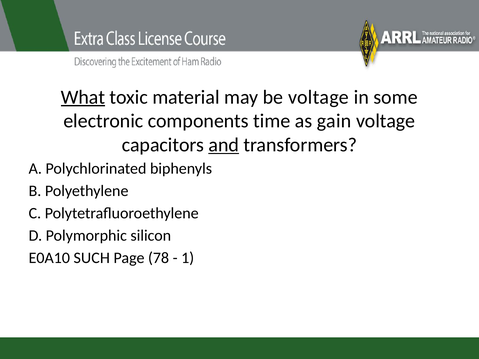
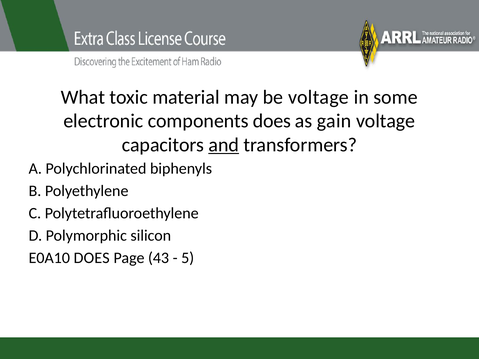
What underline: present -> none (83, 97)
components time: time -> does (272, 121)
E0A10 SUCH: SUCH -> DOES (92, 258)
78: 78 -> 43 (159, 258)
1: 1 -> 5 (188, 258)
